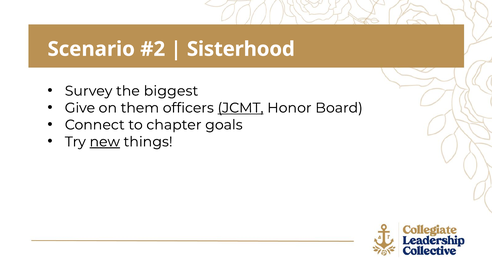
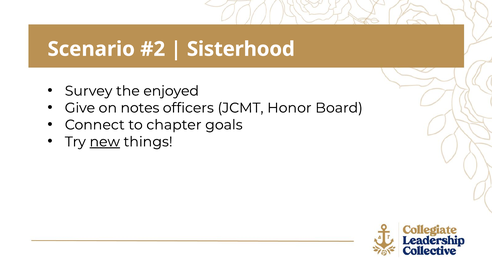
biggest: biggest -> enjoyed (171, 91)
them: them -> notes (140, 108)
JCMT underline: present -> none (241, 108)
